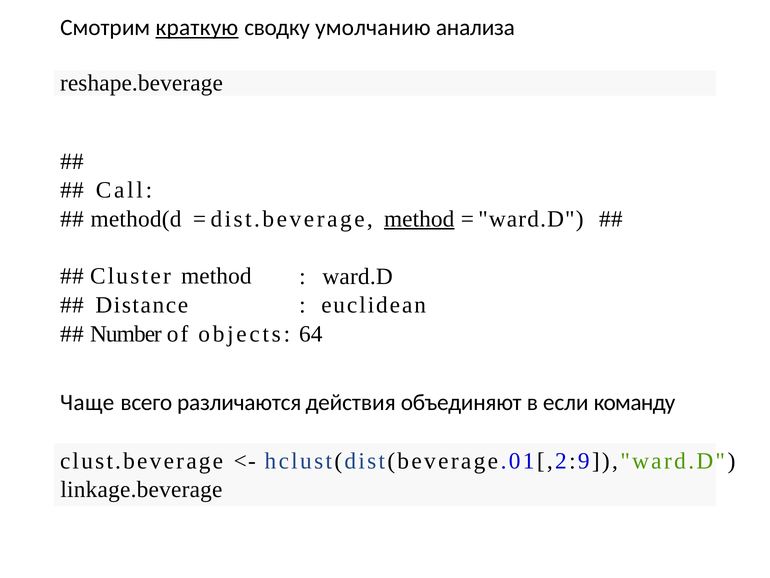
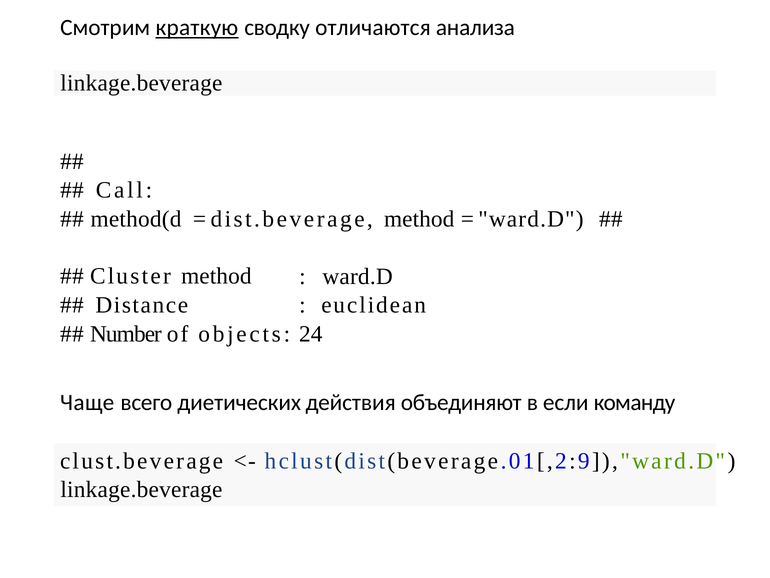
умолчанию: умолчанию -> отличаются (373, 28)
reshape.beverage: reshape.beverage -> linkage.beverage (141, 83)
method underline: present -> none (419, 219)
64: 64 -> 24 (311, 334)
различаются: различаются -> диетических (239, 402)
